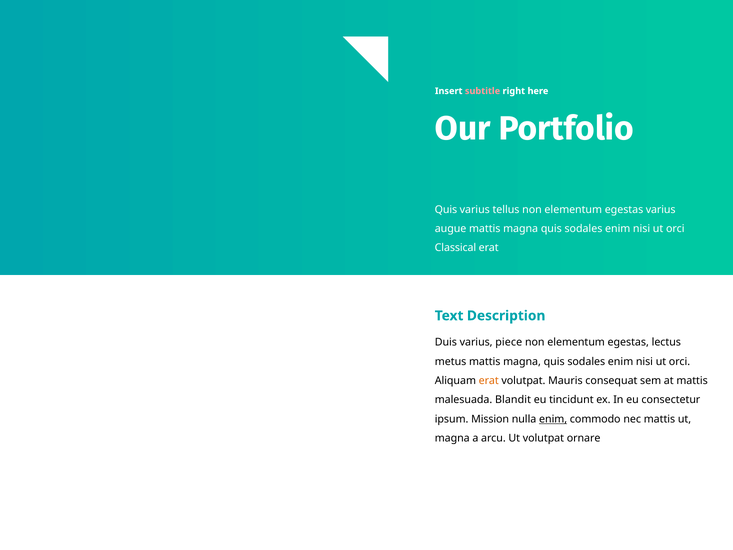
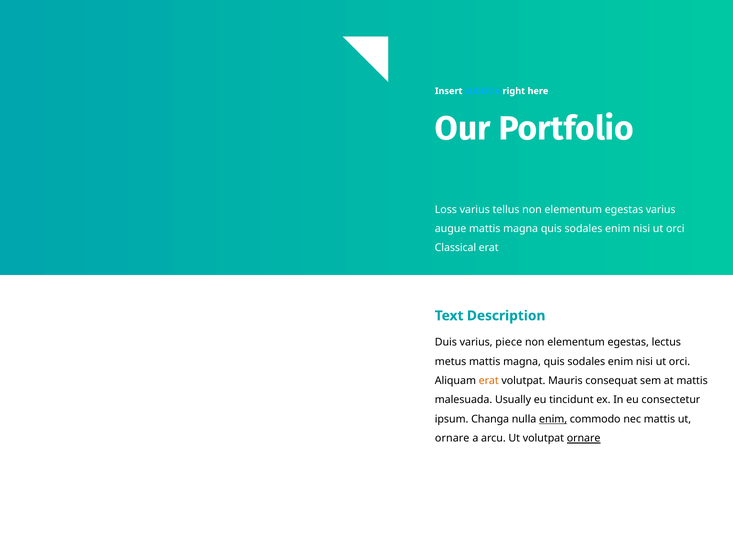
subtitle colour: pink -> light blue (483, 91)
Quis: Quis -> Loss (446, 209)
Blandit: Blandit -> Usually (513, 400)
Mission: Mission -> Changa (490, 419)
magna: magna -> ornare (452, 438)
ornare underline: none -> present (584, 438)
